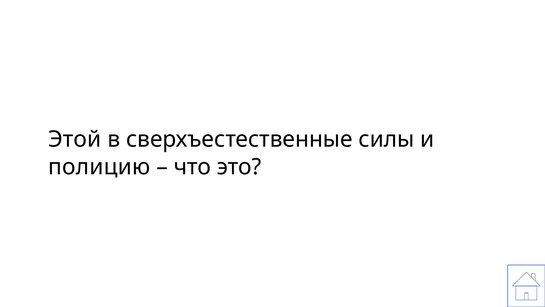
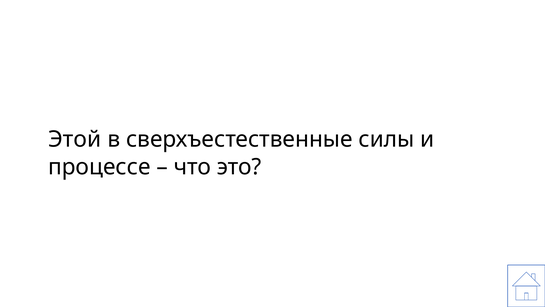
полицию: полицию -> процессе (99, 167)
